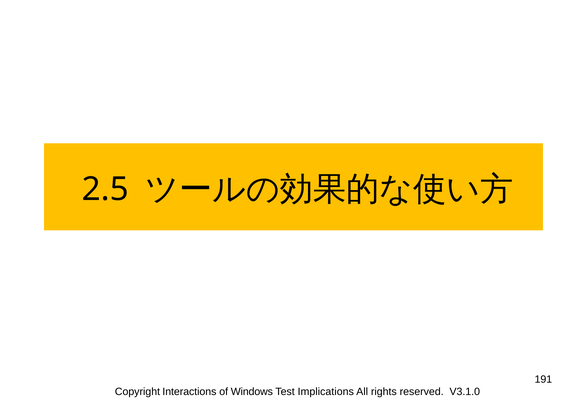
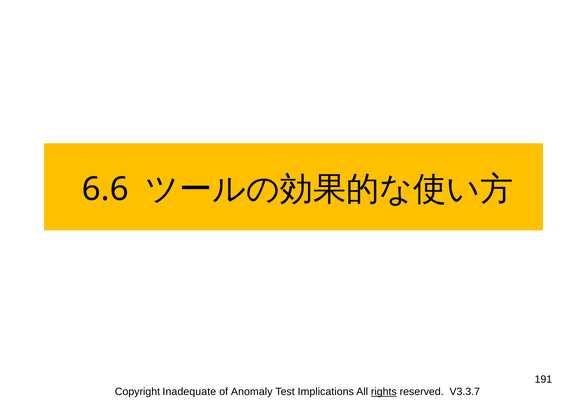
2.5: 2.5 -> 6.6 (105, 189)
Interactions: Interactions -> Inadequate (189, 392)
Windows: Windows -> Anomaly (252, 392)
rights underline: none -> present (384, 392)
V3.1.0: V3.1.0 -> V3.3.7 (465, 392)
